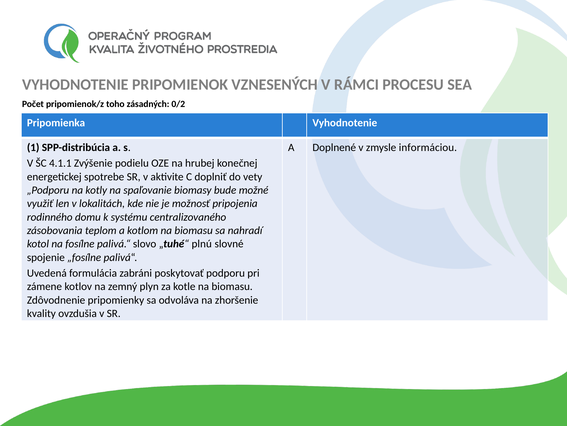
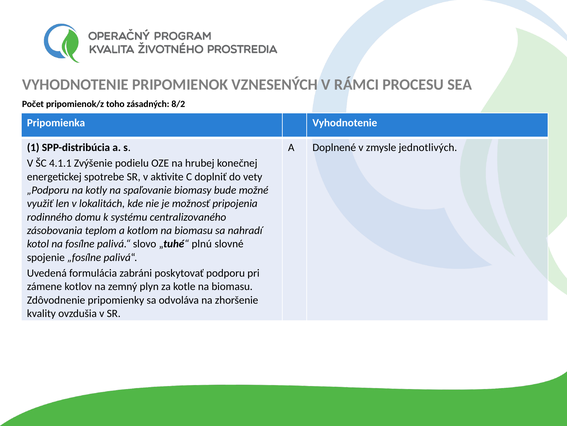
0/2: 0/2 -> 8/2 (178, 104)
informáciou: informáciou -> jednotlivých (428, 147)
